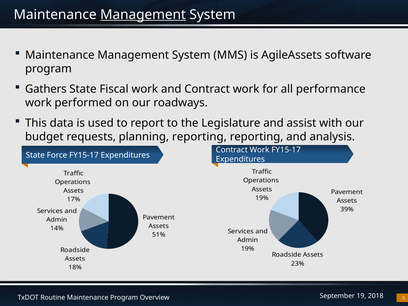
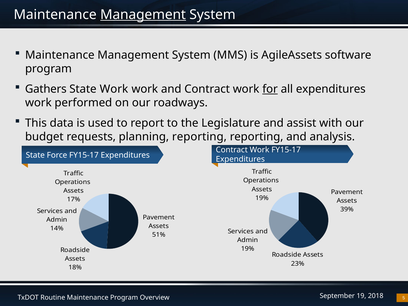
State Fiscal: Fiscal -> Work (114, 89)
for underline: none -> present (270, 89)
all performance: performance -> expenditures (331, 89)
